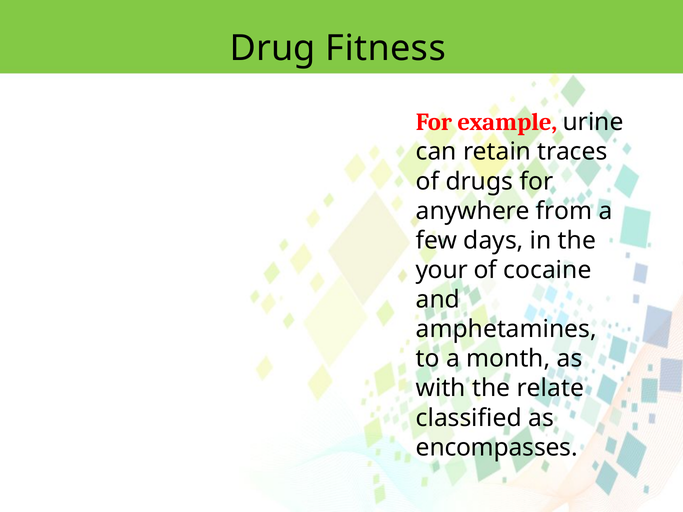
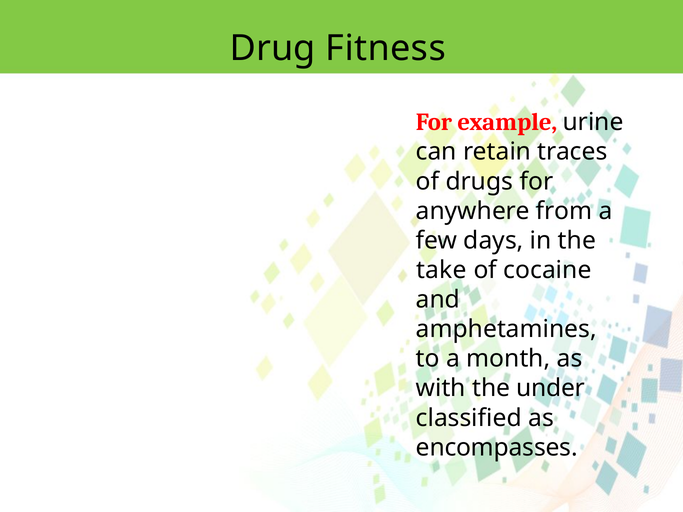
your: your -> take (441, 270)
relate: relate -> under (551, 389)
